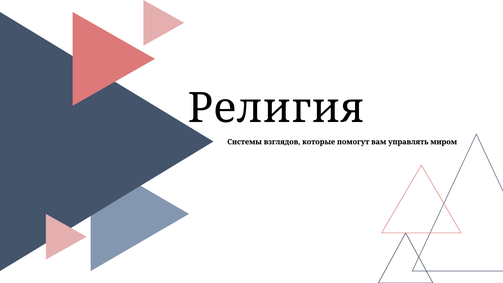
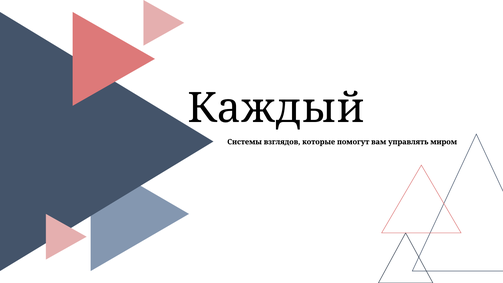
Религия: Религия -> Каждый (276, 108)
